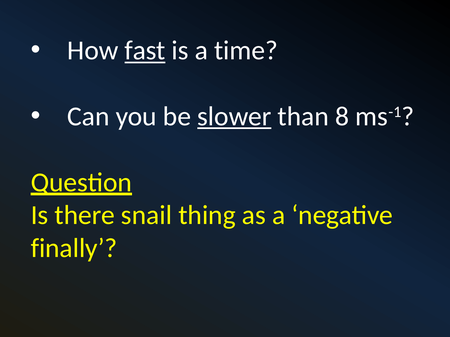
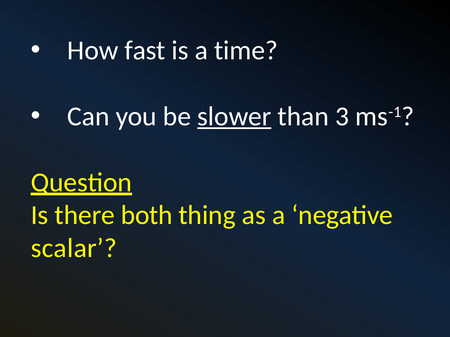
fast underline: present -> none (145, 51)
8: 8 -> 3 (342, 117)
snail: snail -> both (147, 216)
finally: finally -> scalar (74, 249)
